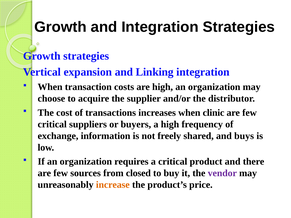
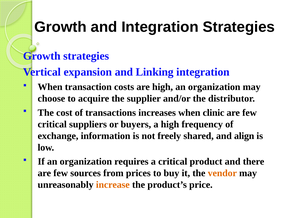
buys: buys -> align (244, 136)
closed: closed -> prices (138, 173)
vendor colour: purple -> orange (222, 173)
